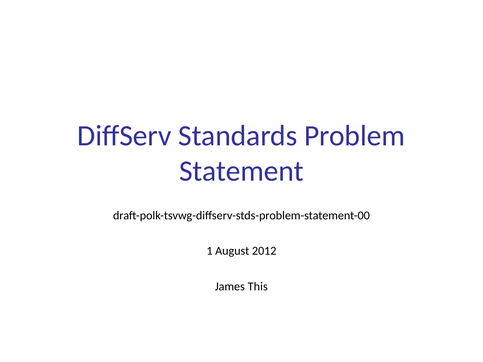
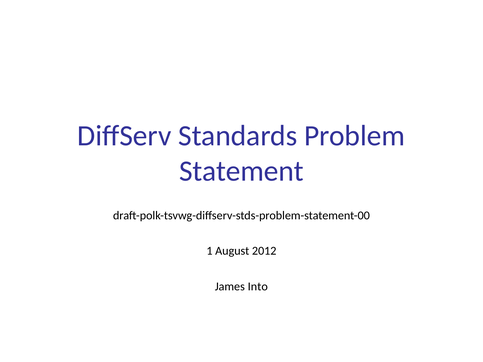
This: This -> Into (258, 287)
